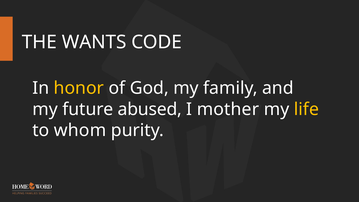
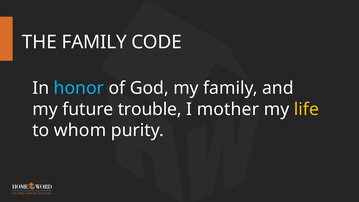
THE WANTS: WANTS -> FAMILY (94, 42)
honor colour: yellow -> light blue (79, 88)
abused: abused -> trouble (150, 109)
